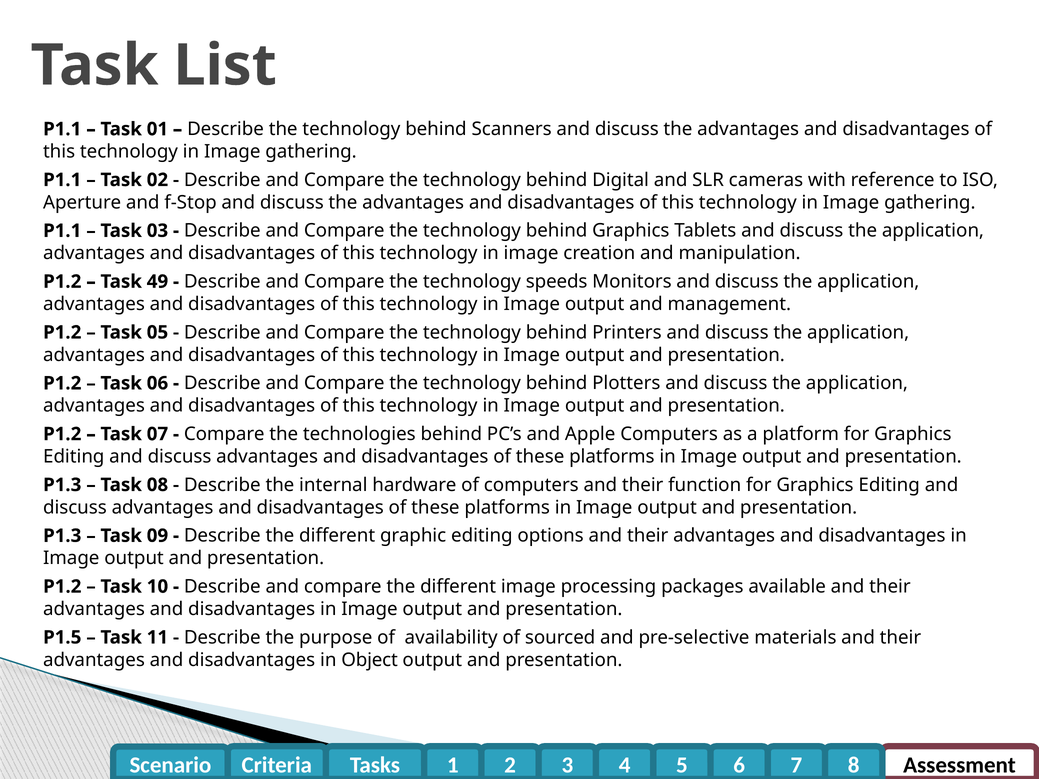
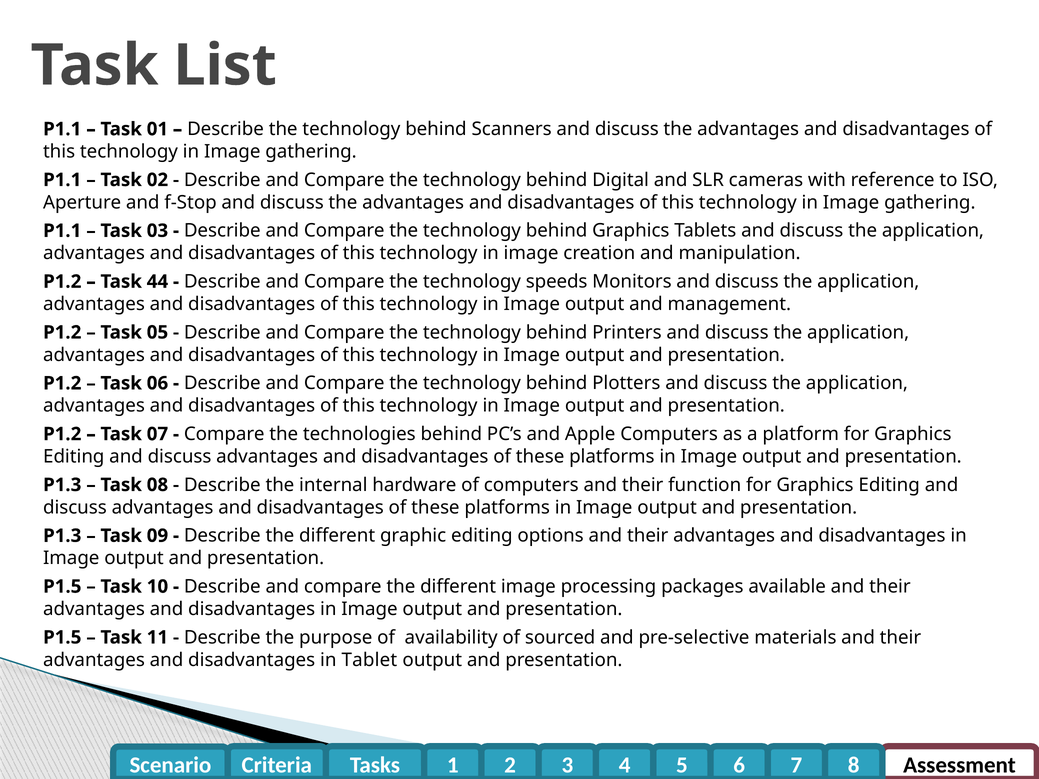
49: 49 -> 44 (157, 282)
P1.2: P1.2 -> P1.5 (62, 587)
Object: Object -> Tablet (369, 660)
